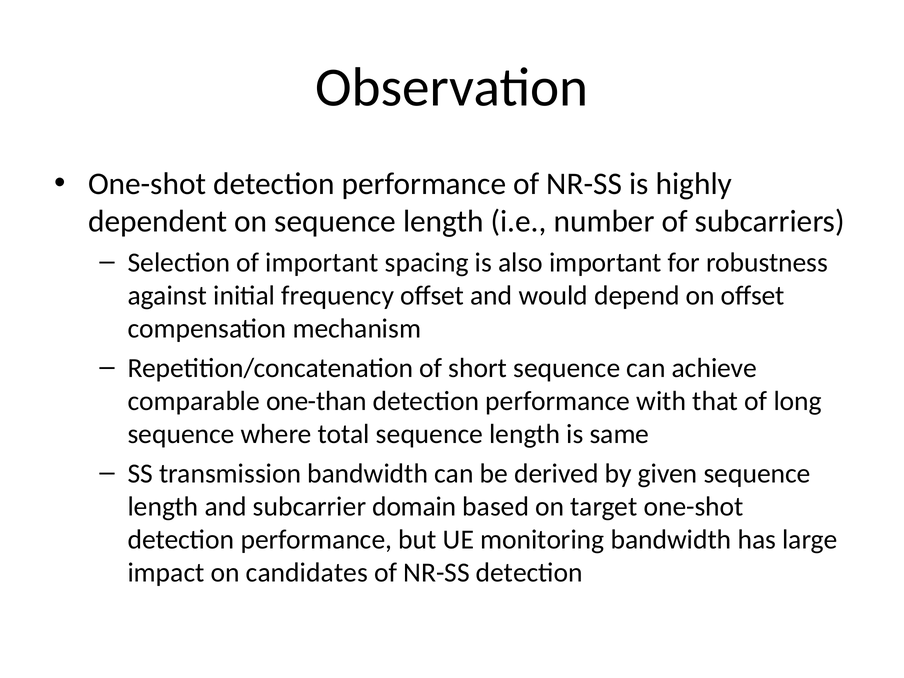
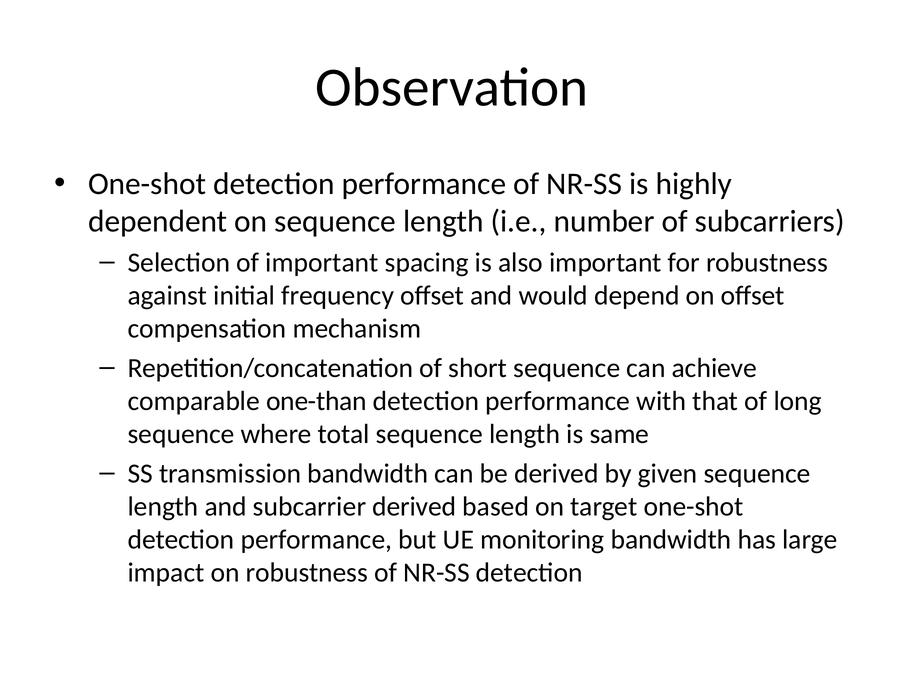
subcarrier domain: domain -> derived (414, 507)
on candidates: candidates -> robustness (307, 573)
